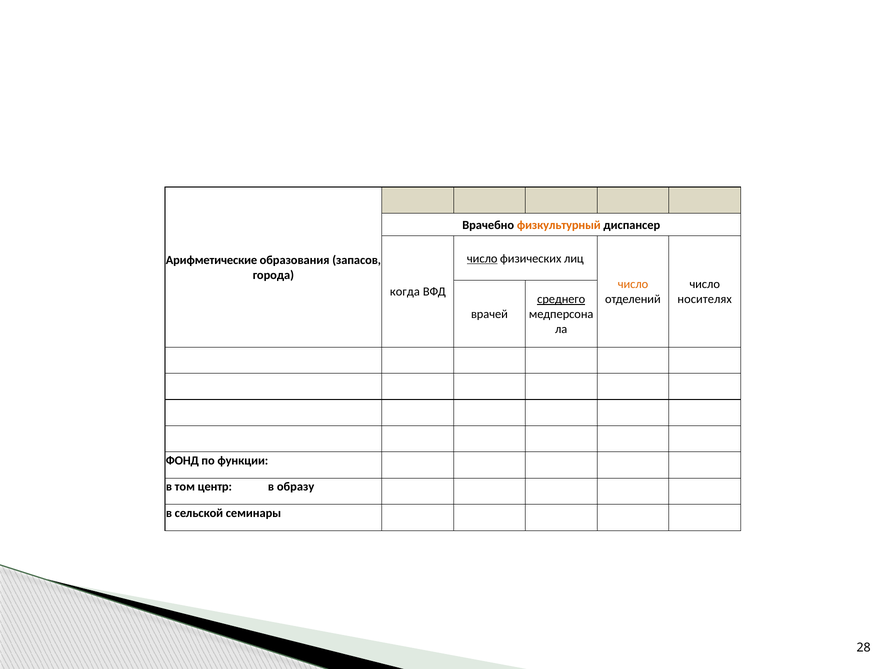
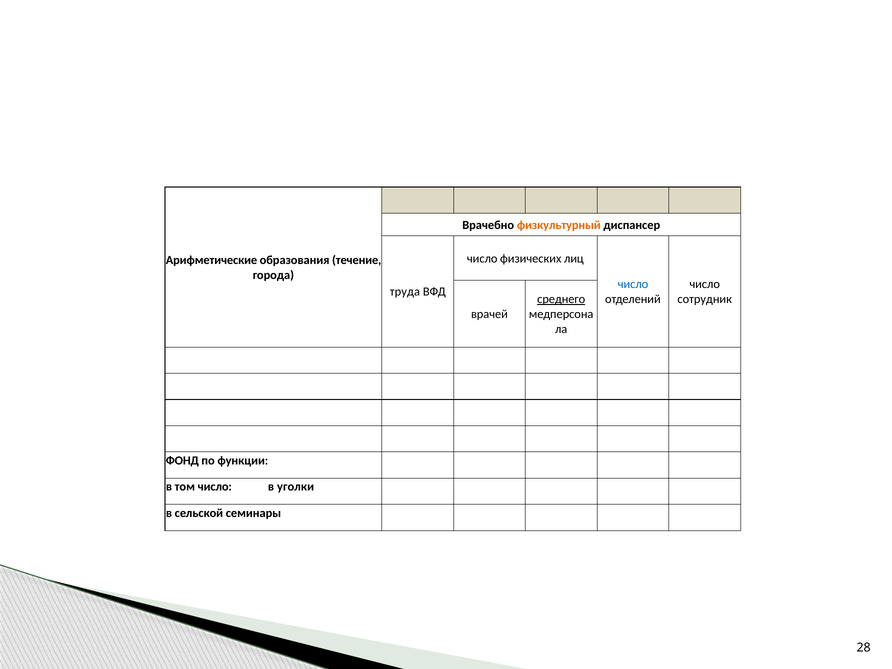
число underline: present -> none (482, 258)
запасов: запасов -> течение (357, 260)
число colour: orange -> blue (633, 284)
когда: когда -> труда (405, 292)
носителях: носителях -> сотрудник (705, 299)
том центр: центр -> число (215, 487)
образу: образу -> уголки (296, 487)
